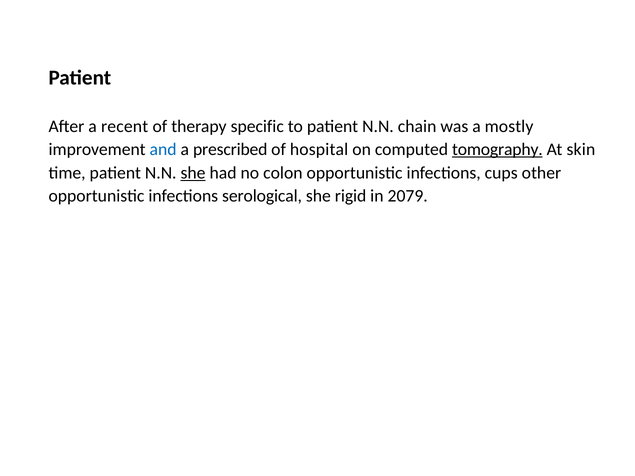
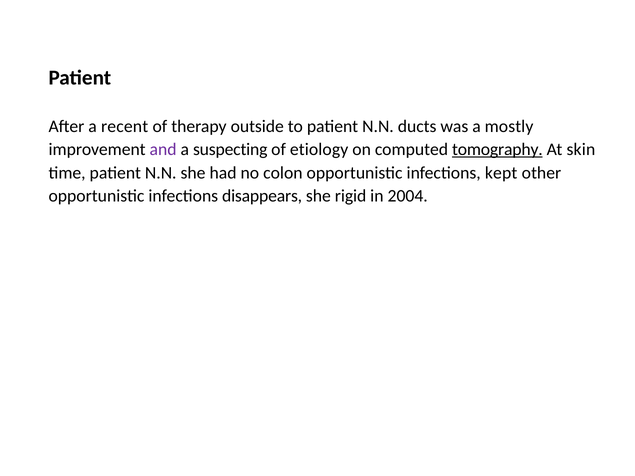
specific: specific -> outside (257, 126)
chain: chain -> ducts (417, 126)
and colour: blue -> purple (163, 150)
prescribed: prescribed -> suspecting (230, 150)
hospital: hospital -> etiology (319, 150)
she underline: present -> none (193, 173)
cups: cups -> kept (501, 173)
serological: serological -> disappears (262, 196)
2079: 2079 -> 2004 (408, 196)
